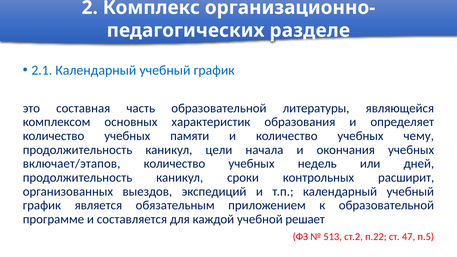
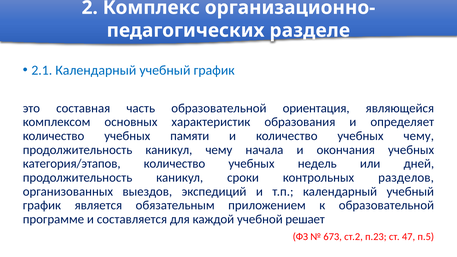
литературы: литературы -> ориентация (316, 108)
каникул цели: цели -> чему (219, 150)
включает/этапов: включает/этапов -> категория/этапов (72, 164)
расширит: расширит -> разделов (406, 178)
513: 513 -> 673 (333, 237)
п.22: п.22 -> п.23 (376, 237)
